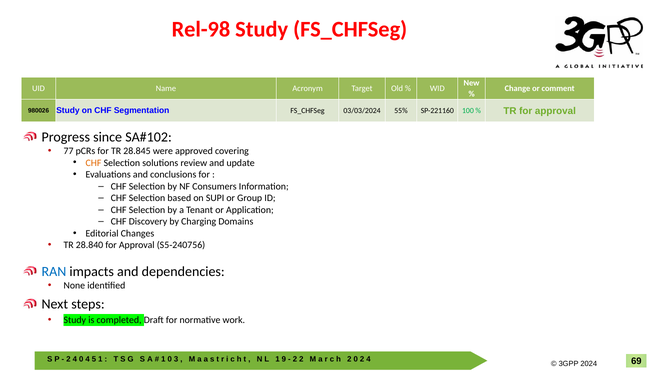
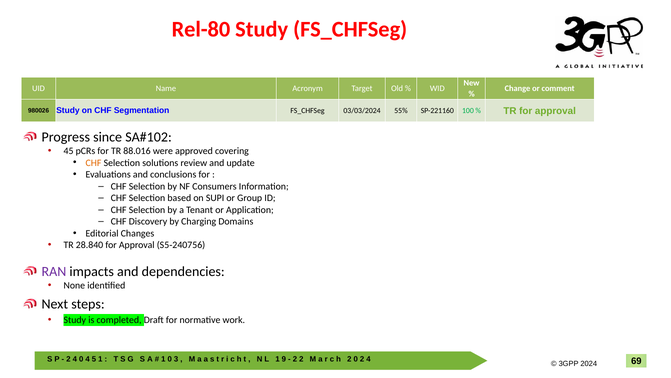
Rel-98: Rel-98 -> Rel-80 (201, 29)
77: 77 -> 45 (69, 151)
28.845: 28.845 -> 88.016 (137, 151)
RAN colour: blue -> purple (54, 271)
